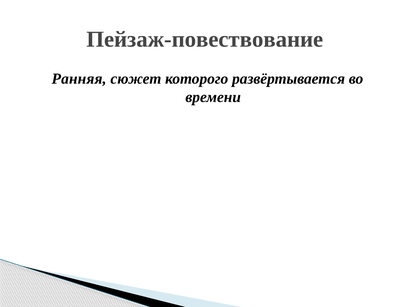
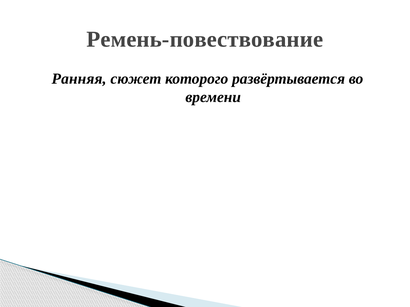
Пейзаж-повествование: Пейзаж-повествование -> Ремень-повествование (205, 40)
